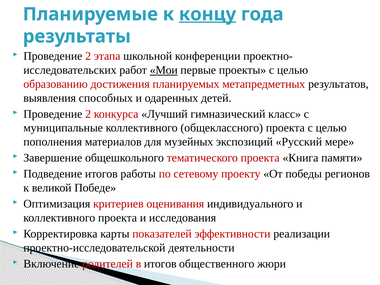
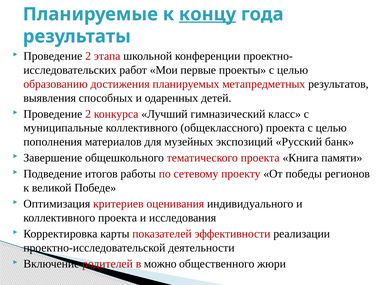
Мои underline: present -> none (164, 70)
мере: мере -> банк (339, 142)
в итогов: итогов -> можно (160, 264)
